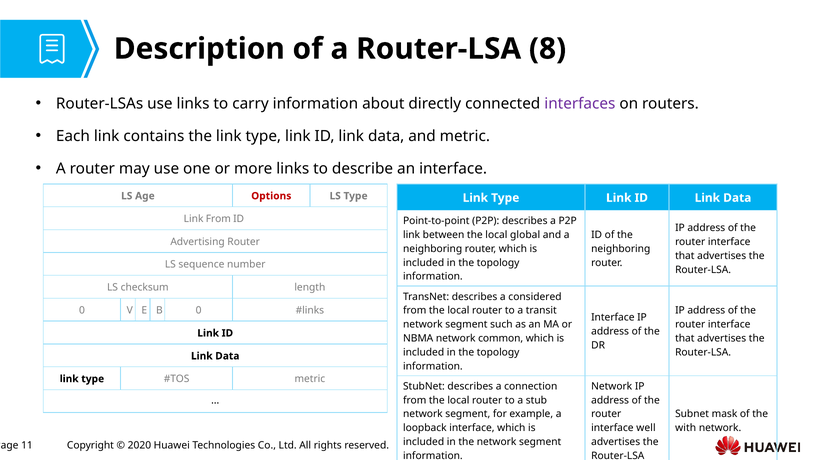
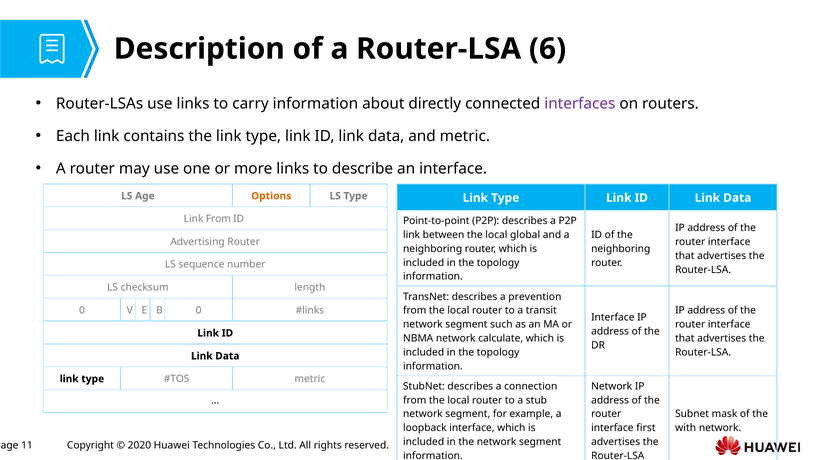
8: 8 -> 6 (548, 49)
Options colour: red -> orange (271, 196)
considered: considered -> prevention (535, 297)
common: common -> calculate (501, 338)
well: well -> first (646, 428)
